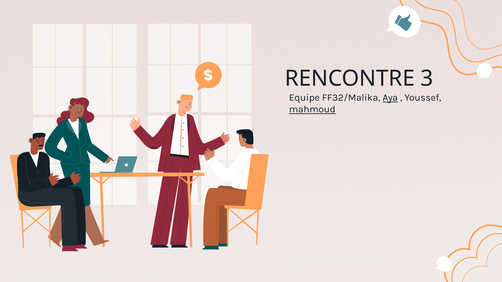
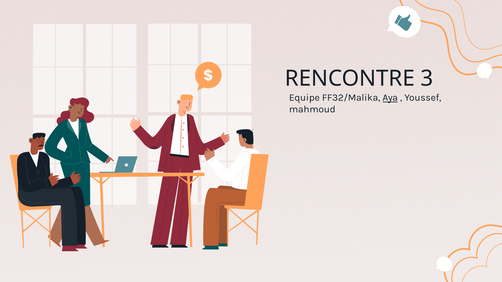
mahmoud underline: present -> none (312, 110)
